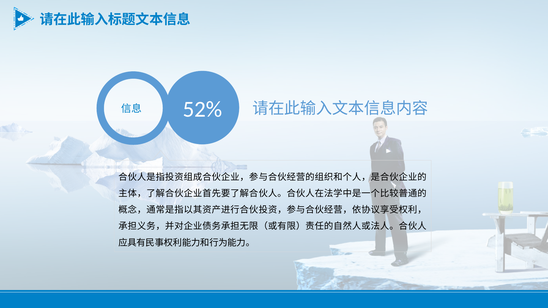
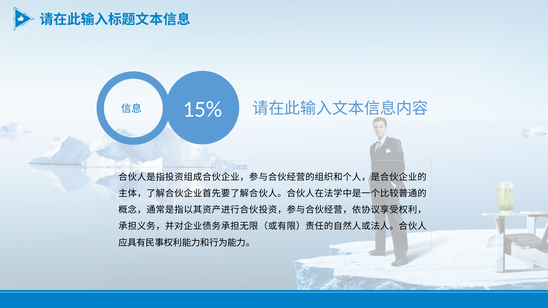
52%: 52% -> 15% (202, 109)
